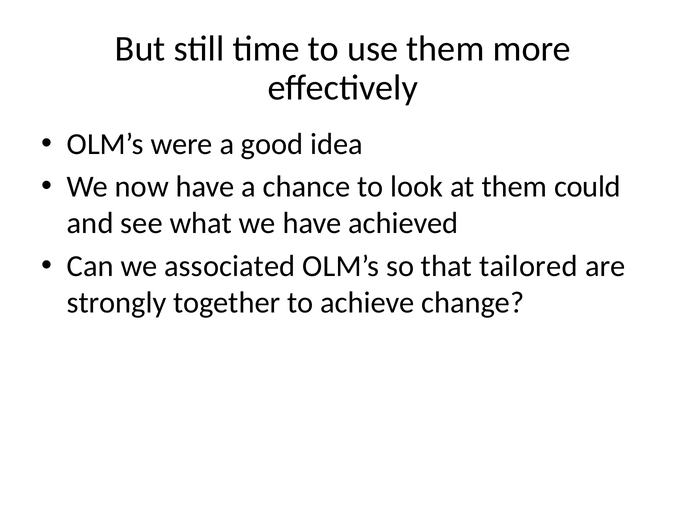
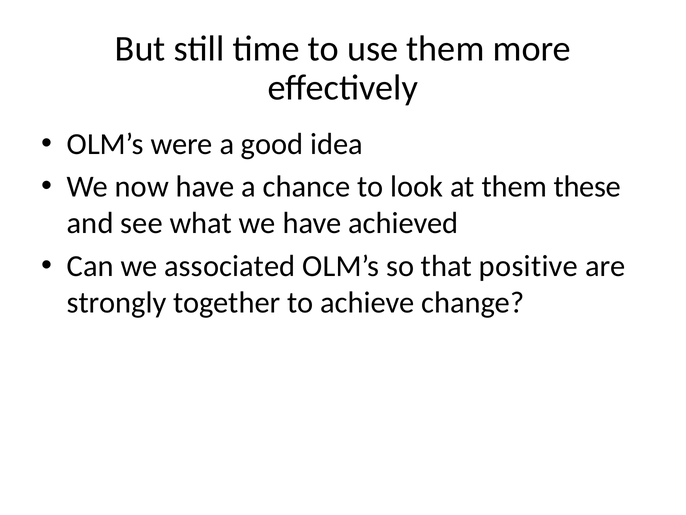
could: could -> these (587, 187)
tailored: tailored -> positive (528, 266)
